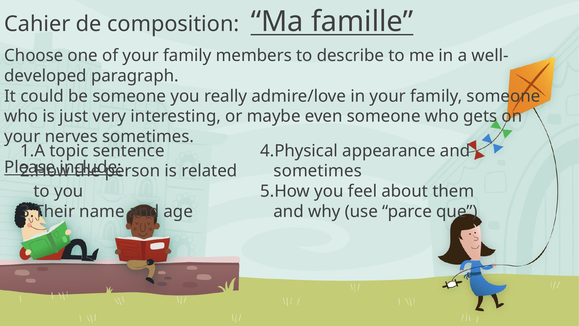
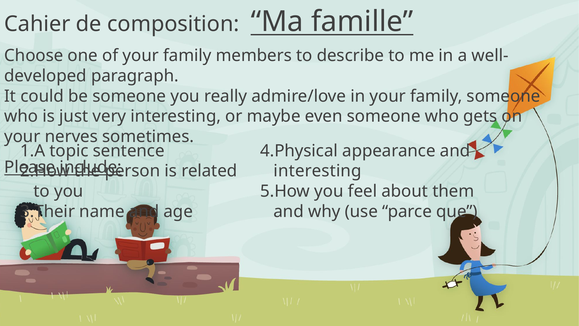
sometimes: sometimes -> interesting (318, 171)
